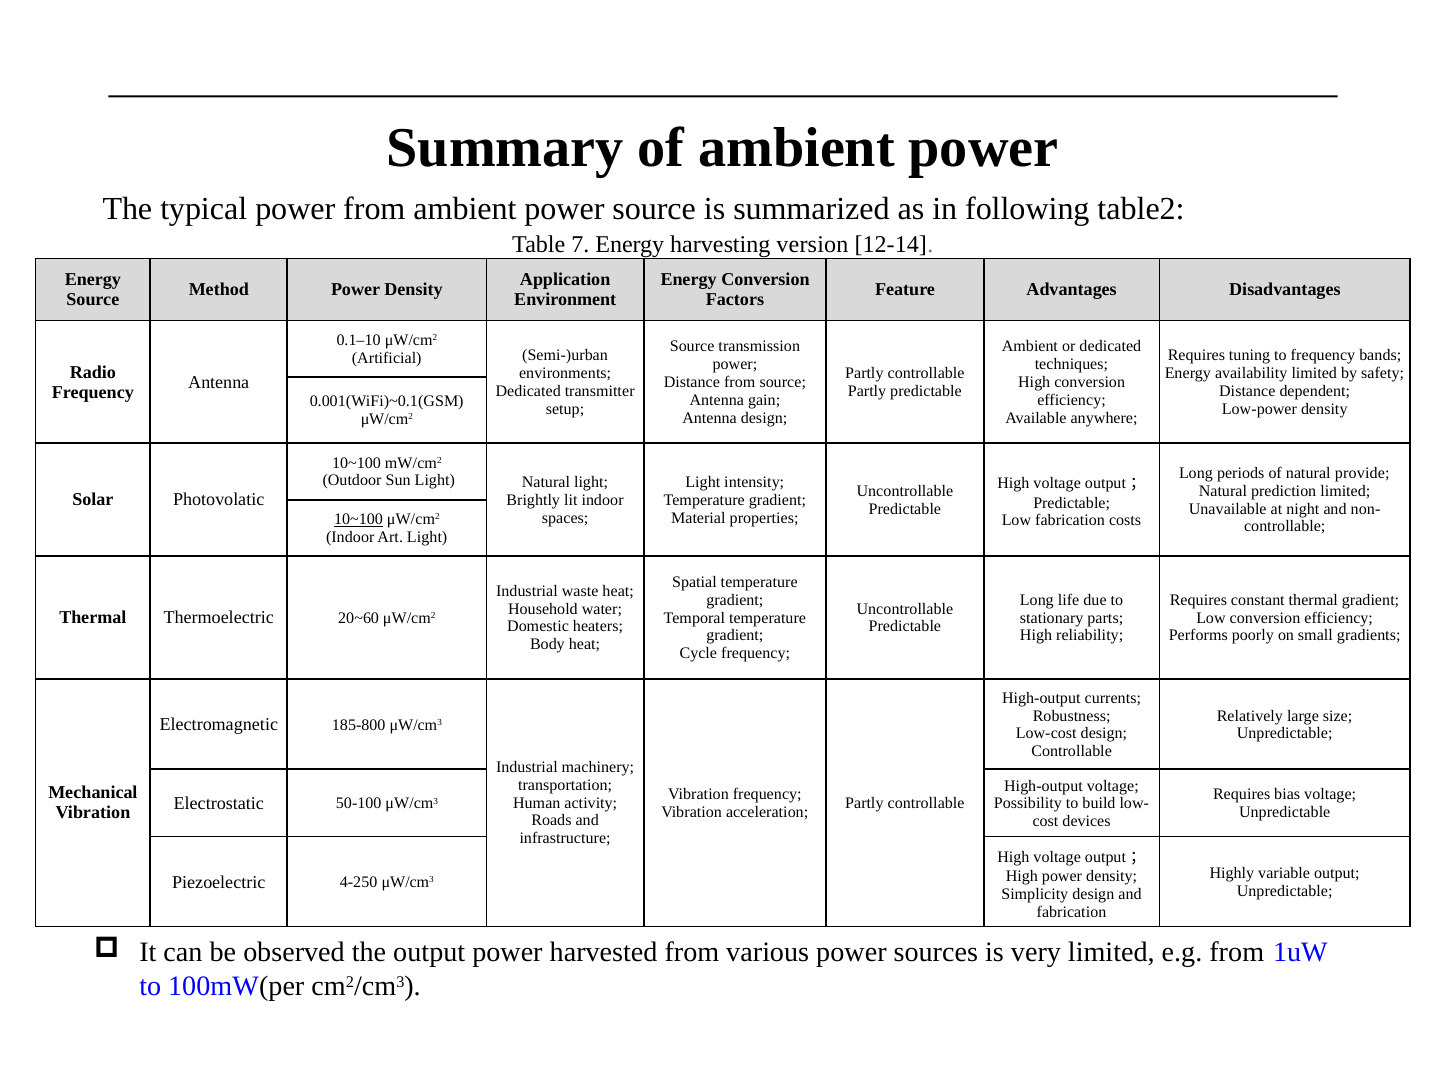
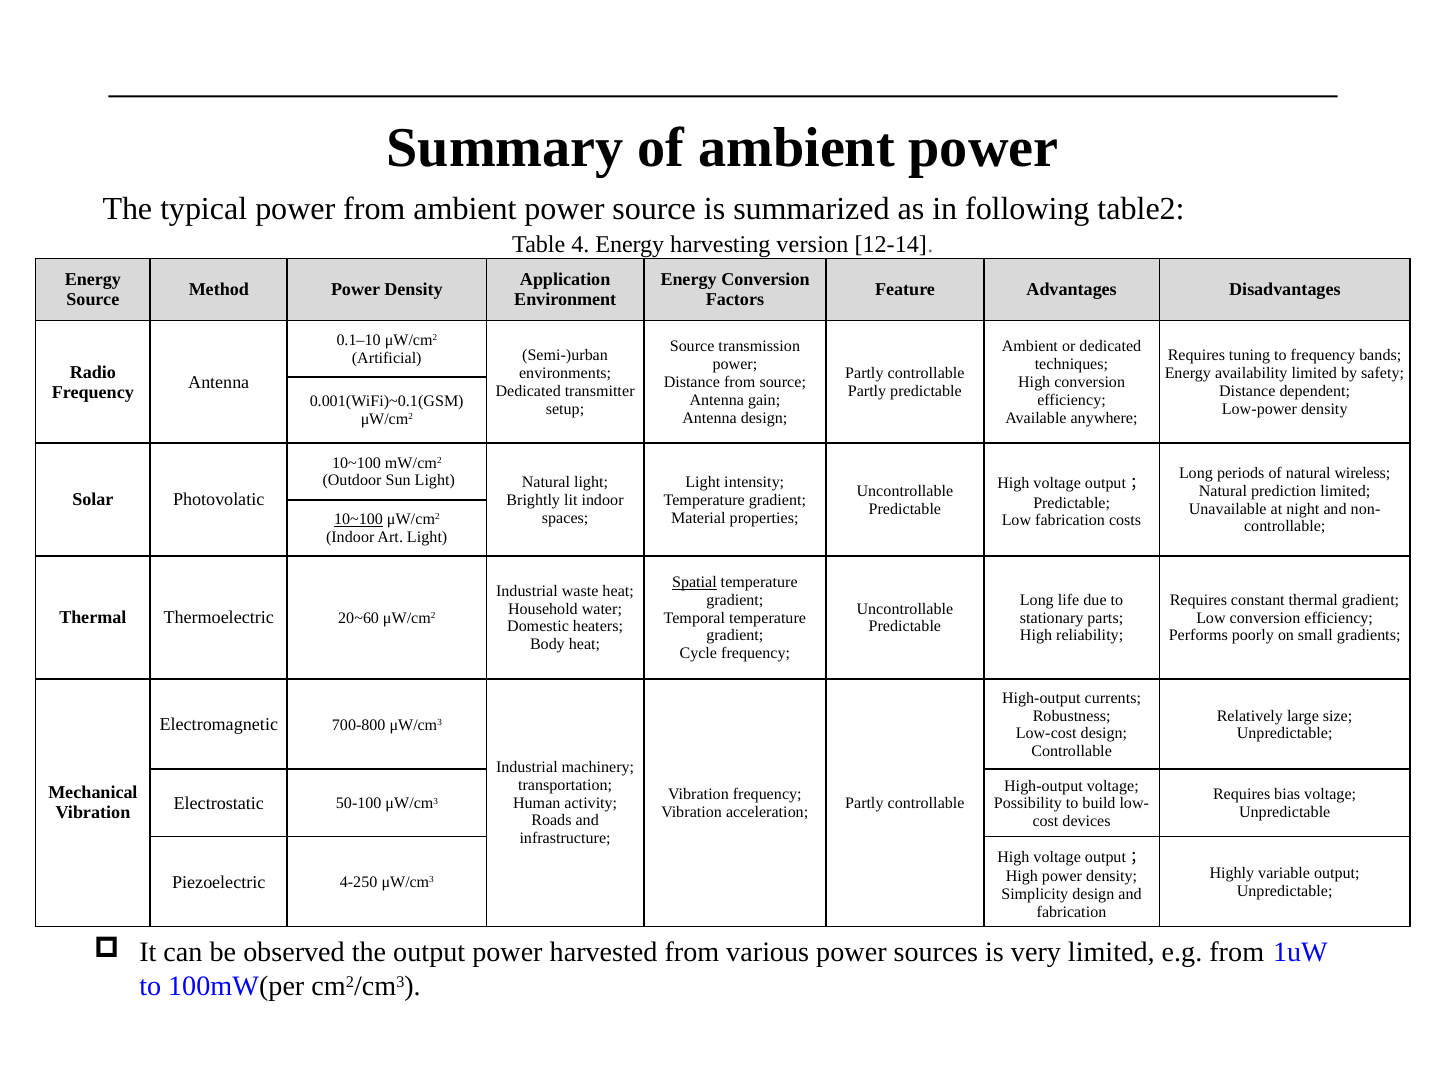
7: 7 -> 4 (580, 244)
provide: provide -> wireless (1362, 473)
Spatial underline: none -> present (694, 582)
185-800: 185-800 -> 700-800 (359, 725)
